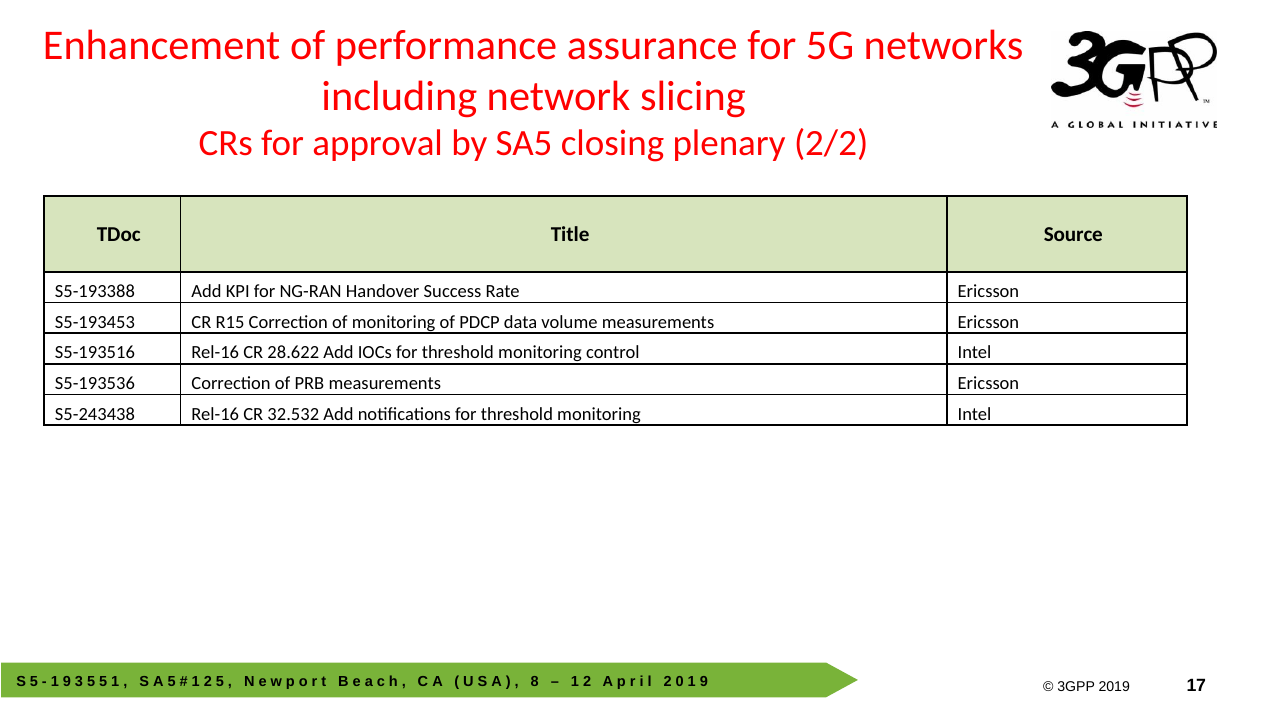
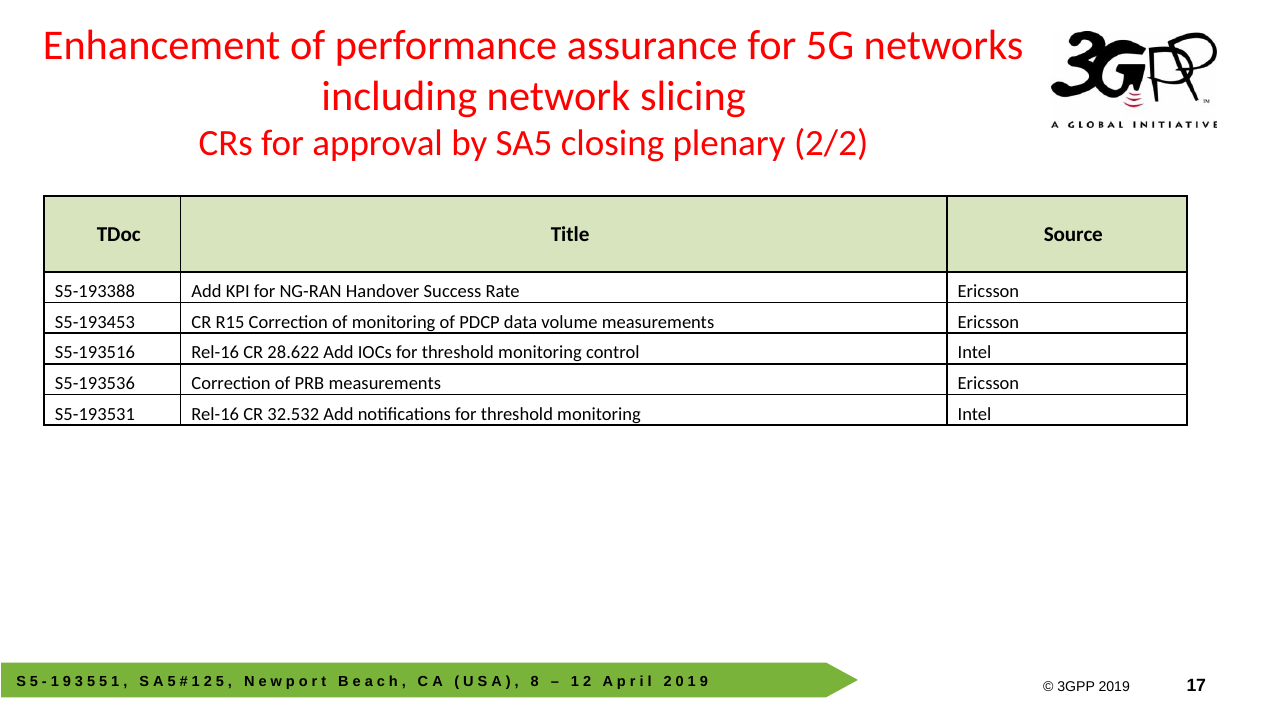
S5-243438: S5-243438 -> S5-193531 (95, 414)
